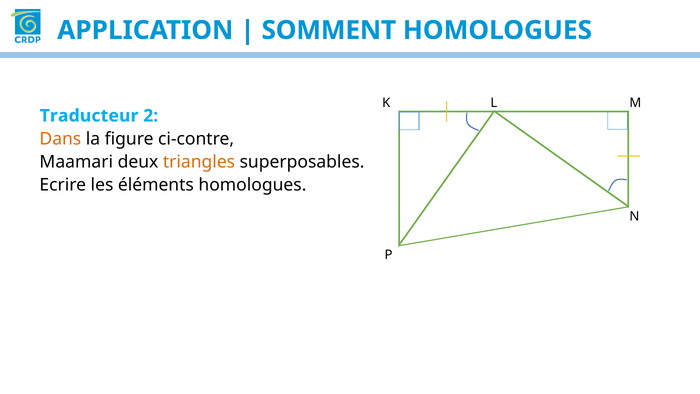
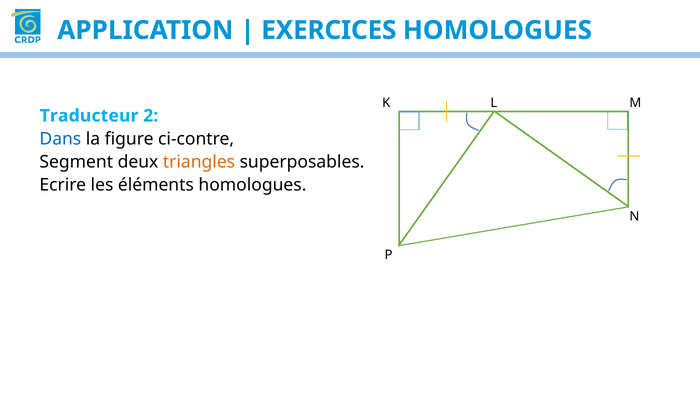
SOMMENT: SOMMENT -> EXERCICES (329, 30)
Dans colour: orange -> blue (60, 139)
Maamari: Maamari -> Segment (76, 162)
